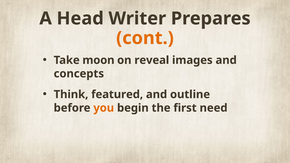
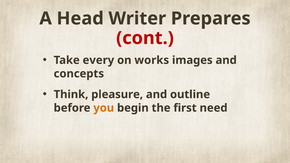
cont colour: orange -> red (145, 38)
moon: moon -> every (98, 60)
reveal: reveal -> works (152, 60)
featured: featured -> pleasure (117, 94)
